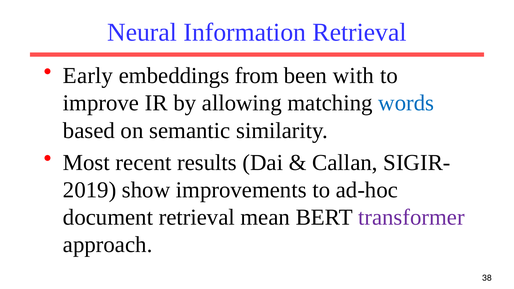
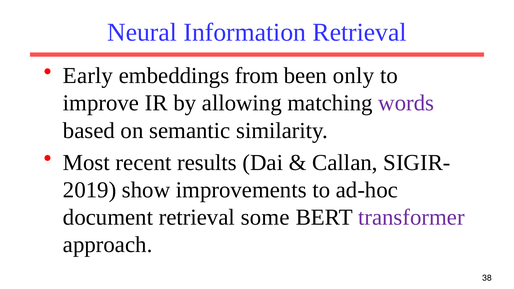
with: with -> only (353, 76)
words colour: blue -> purple (406, 103)
mean: mean -> some (265, 217)
